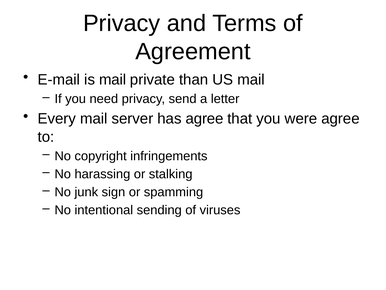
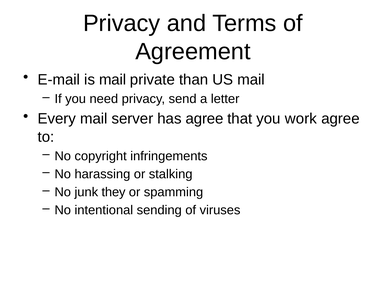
were: were -> work (301, 119)
sign: sign -> they (114, 192)
